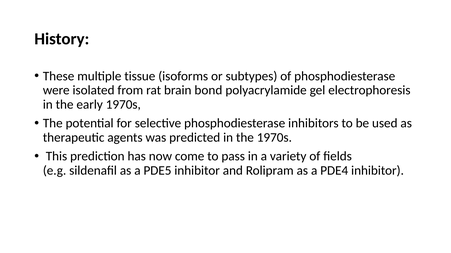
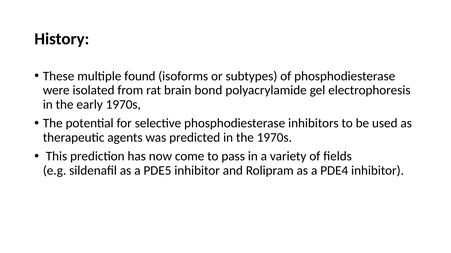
tissue: tissue -> found (140, 76)
